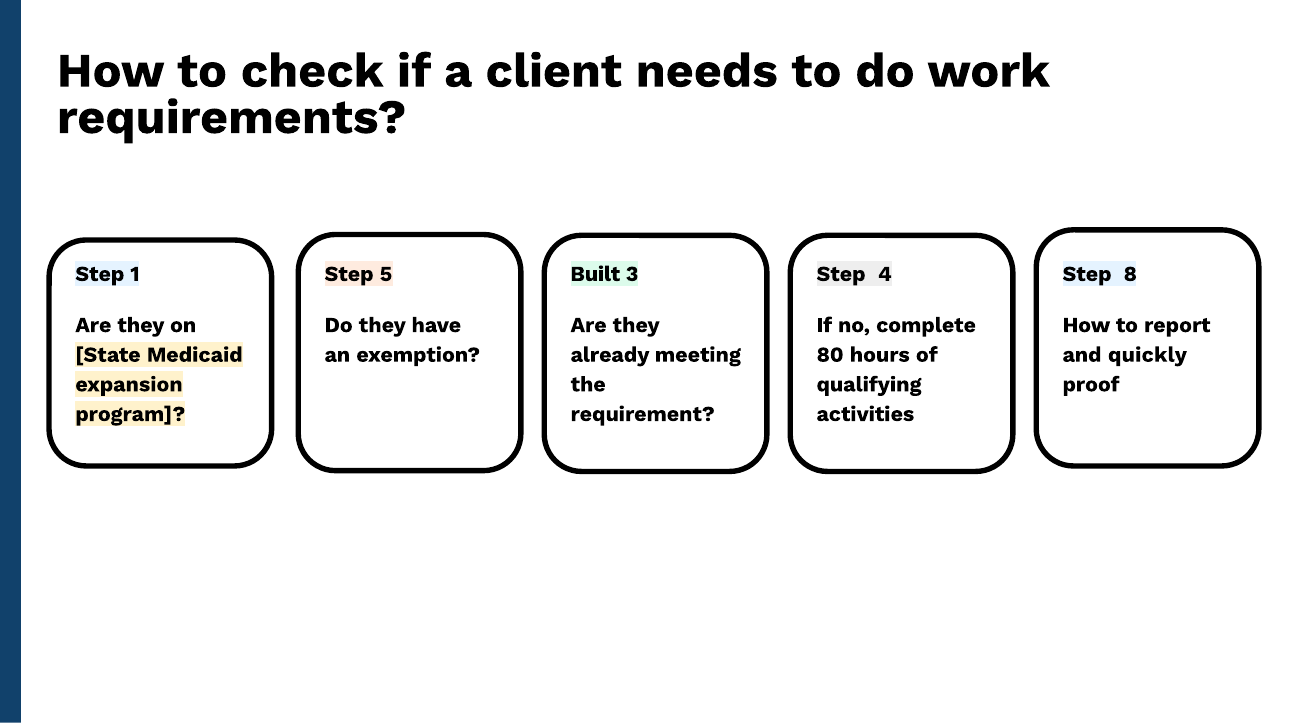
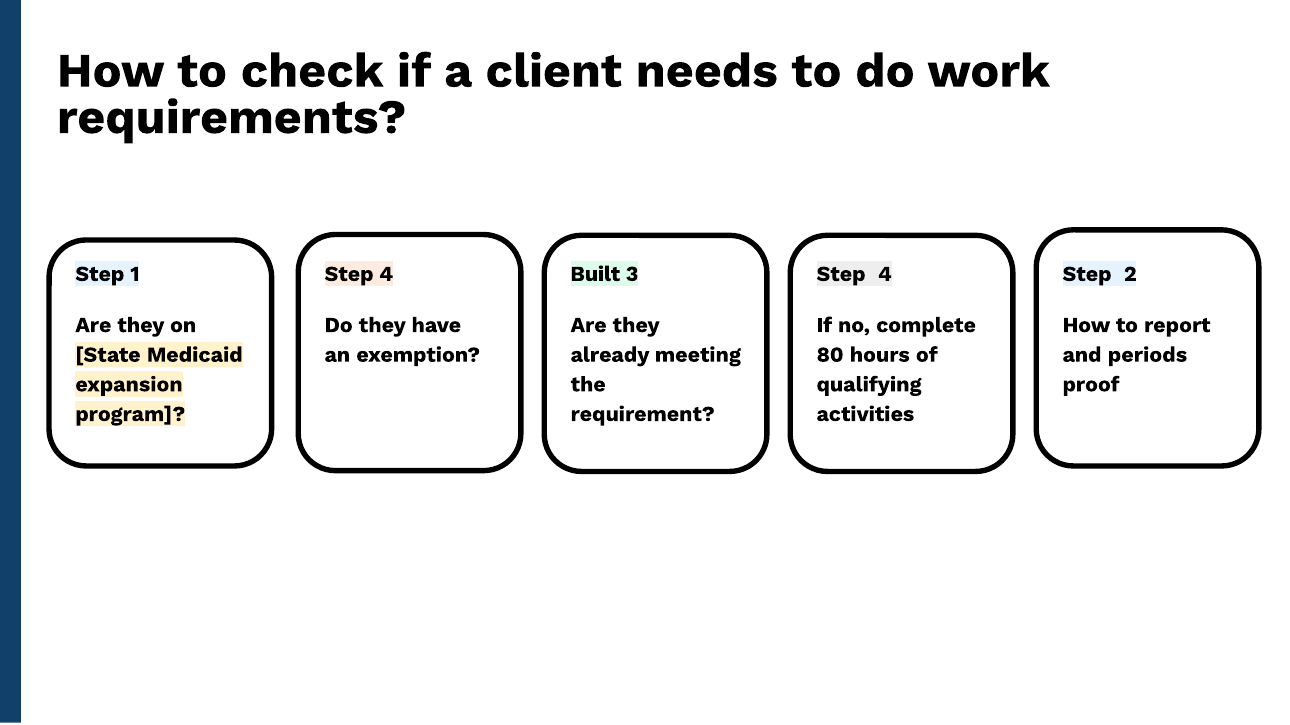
5: 5 -> 4 (386, 274)
8: 8 -> 2 (1130, 274)
quickly: quickly -> periods (1147, 355)
